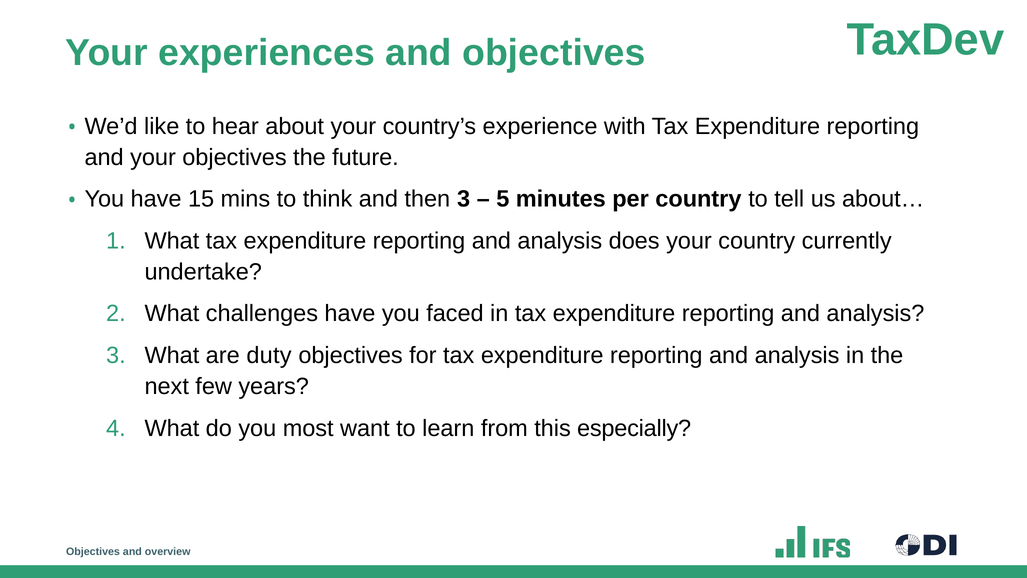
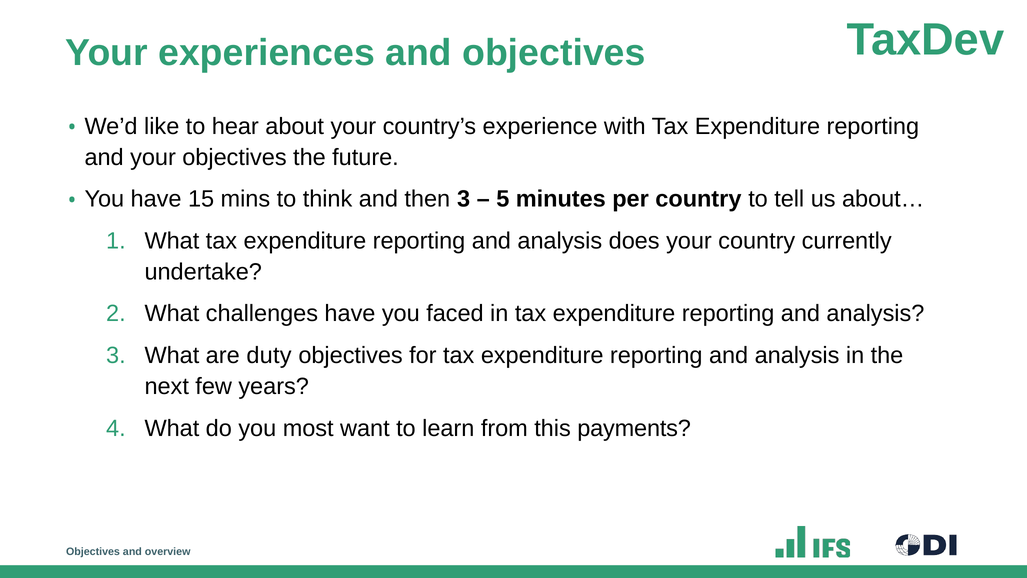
especially: especially -> payments (634, 428)
